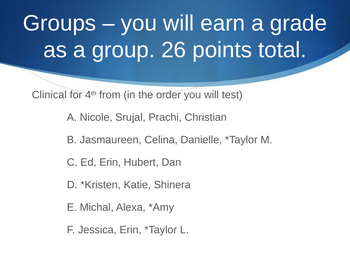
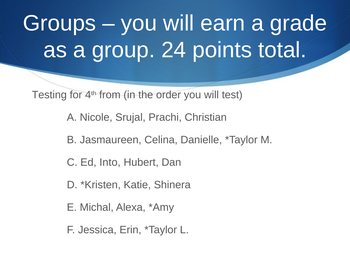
26: 26 -> 24 (174, 50)
Clinical: Clinical -> Testing (49, 95)
Ed Erin: Erin -> Into (110, 163)
